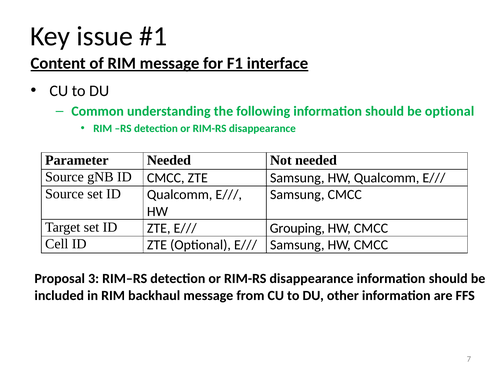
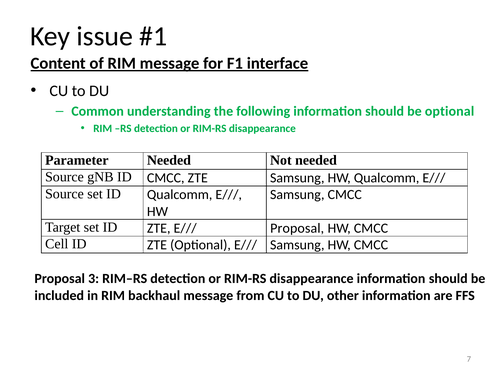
E/// Grouping: Grouping -> Proposal (297, 228)
